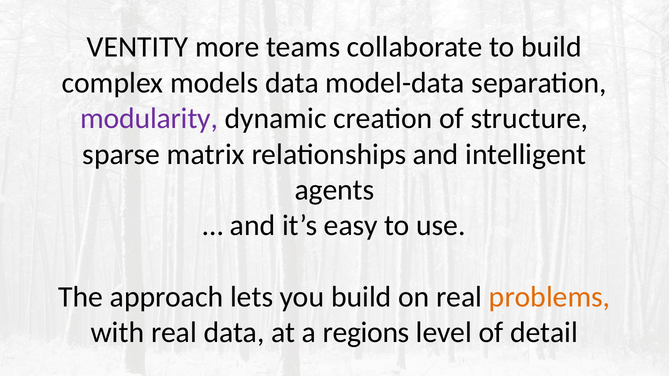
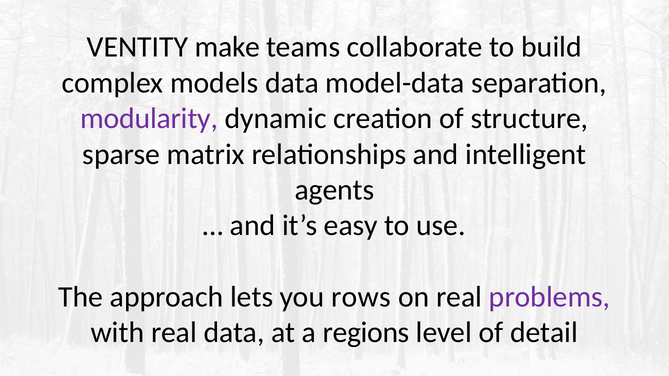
more: more -> make (227, 47)
you build: build -> rows (361, 297)
problems colour: orange -> purple (550, 297)
